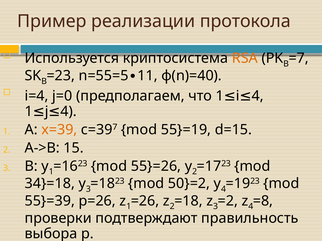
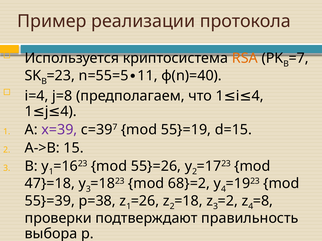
j=0: j=0 -> j=8 (62, 96)
x=39 colour: orange -> purple (59, 130)
34}=18: 34}=18 -> 47}=18 (50, 184)
50}=2: 50}=2 -> 68}=2 (189, 184)
p=26: p=26 -> p=38 (97, 201)
